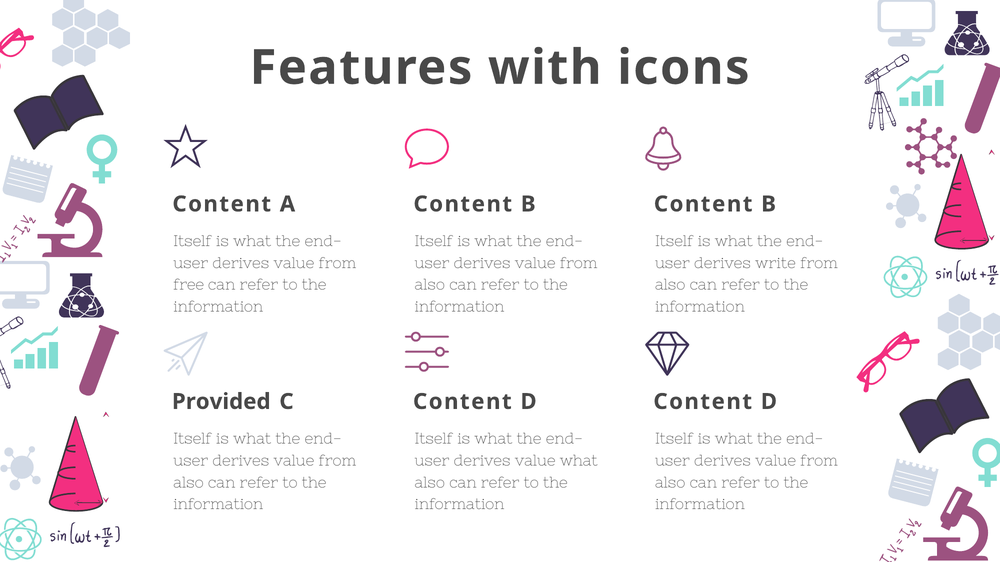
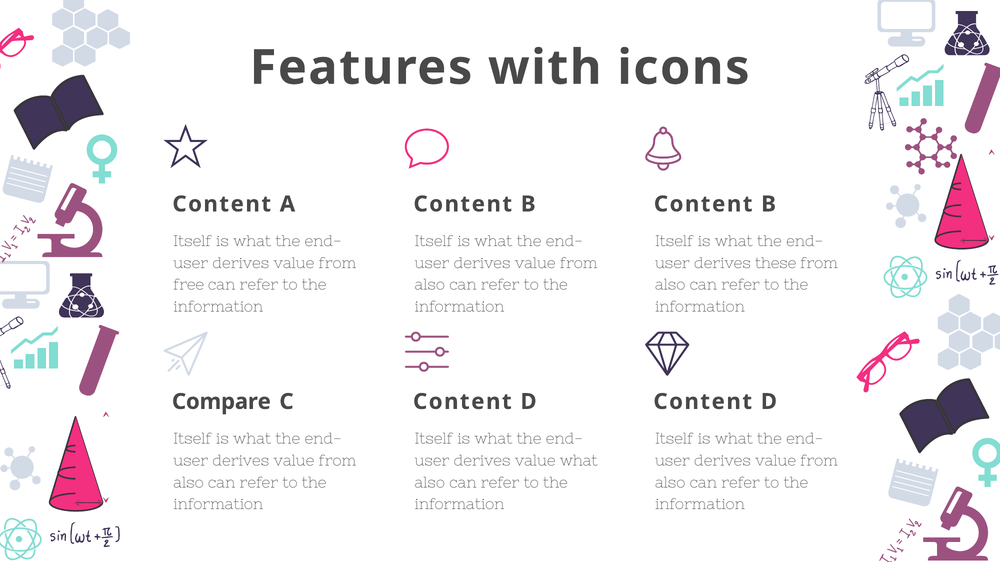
write: write -> these (776, 263)
Provided: Provided -> Compare (221, 402)
